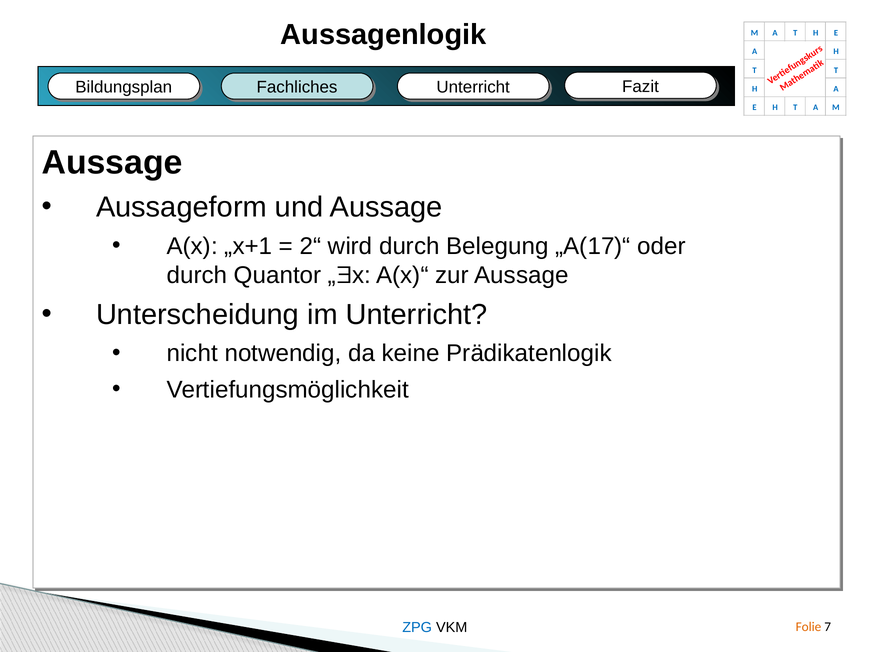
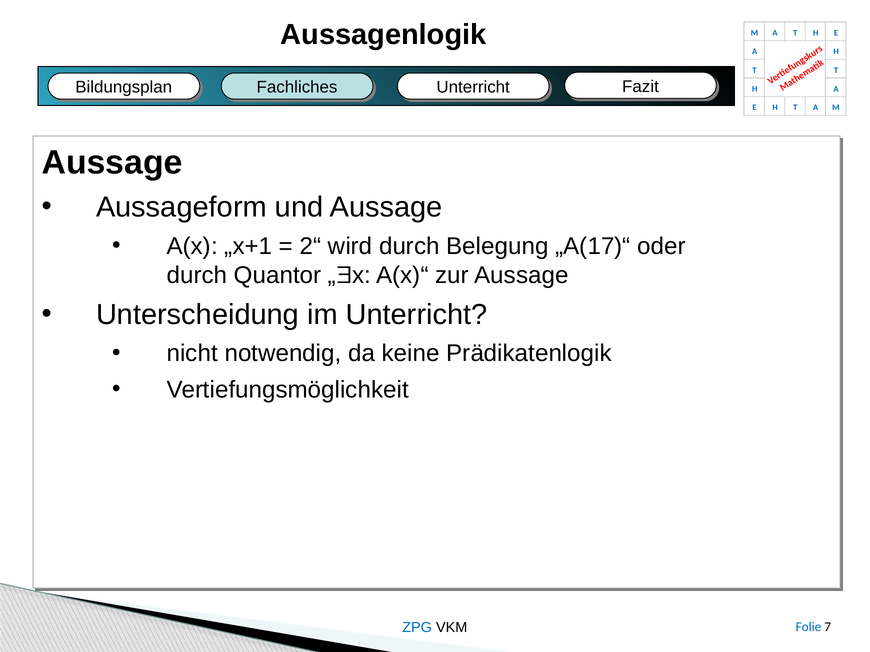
Folie colour: orange -> blue (808, 627)
